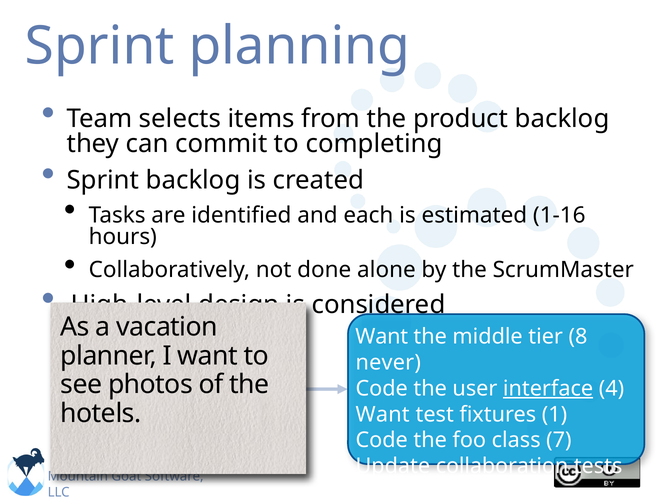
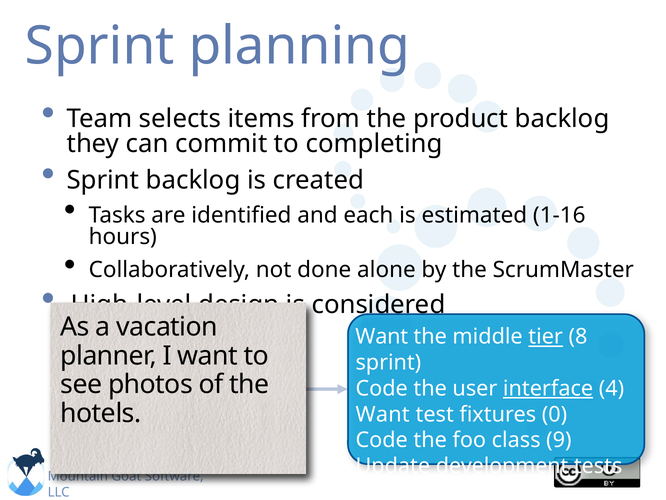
tier underline: none -> present (546, 337)
never: never -> sprint (388, 362)
1: 1 -> 0 (555, 414)
7: 7 -> 9 (559, 440)
collaboration: collaboration -> development (502, 466)
